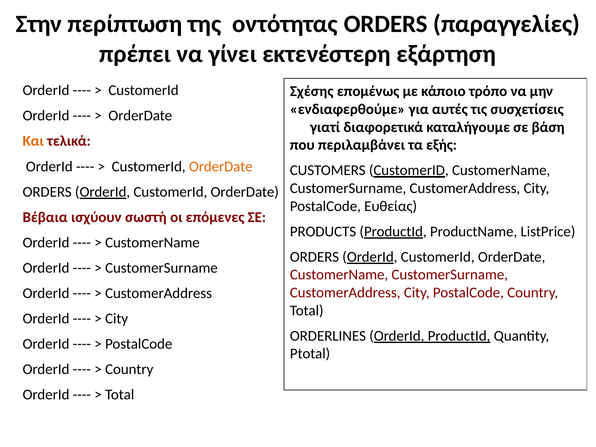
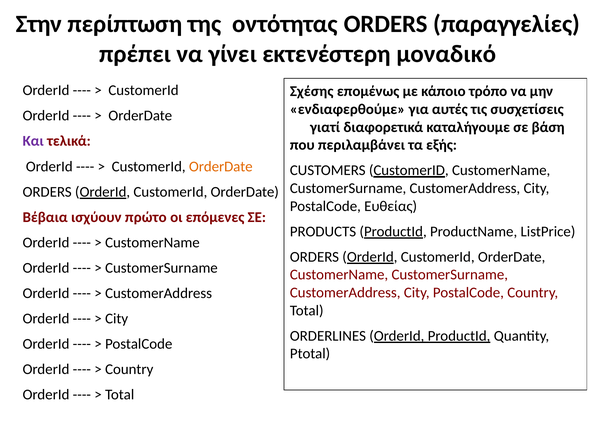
εξάρτηση: εξάρτηση -> μοναδικό (446, 54)
Και colour: orange -> purple (33, 141)
σωστή: σωστή -> πρώτο (146, 217)
